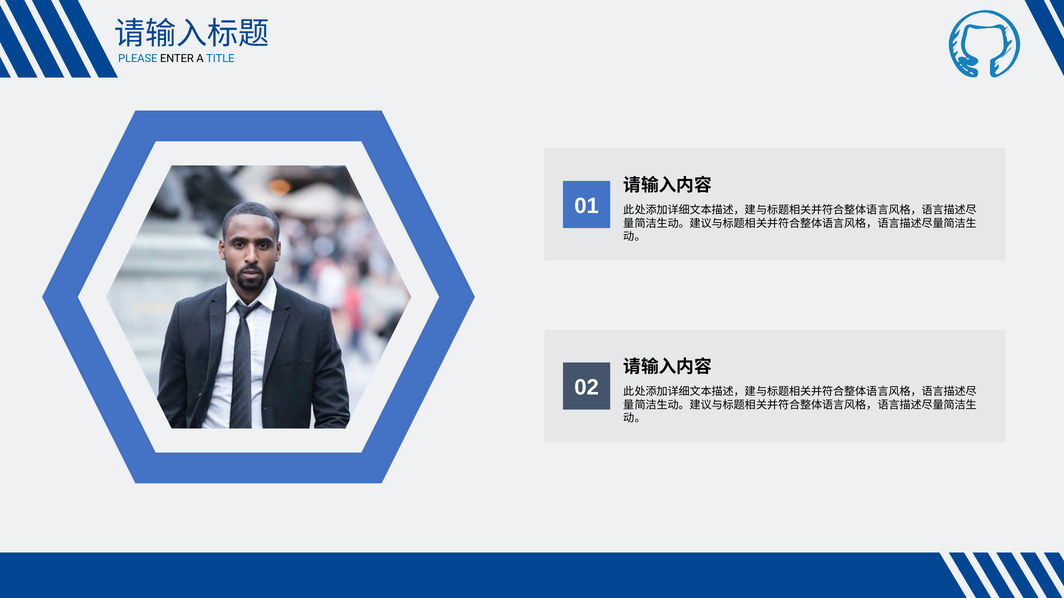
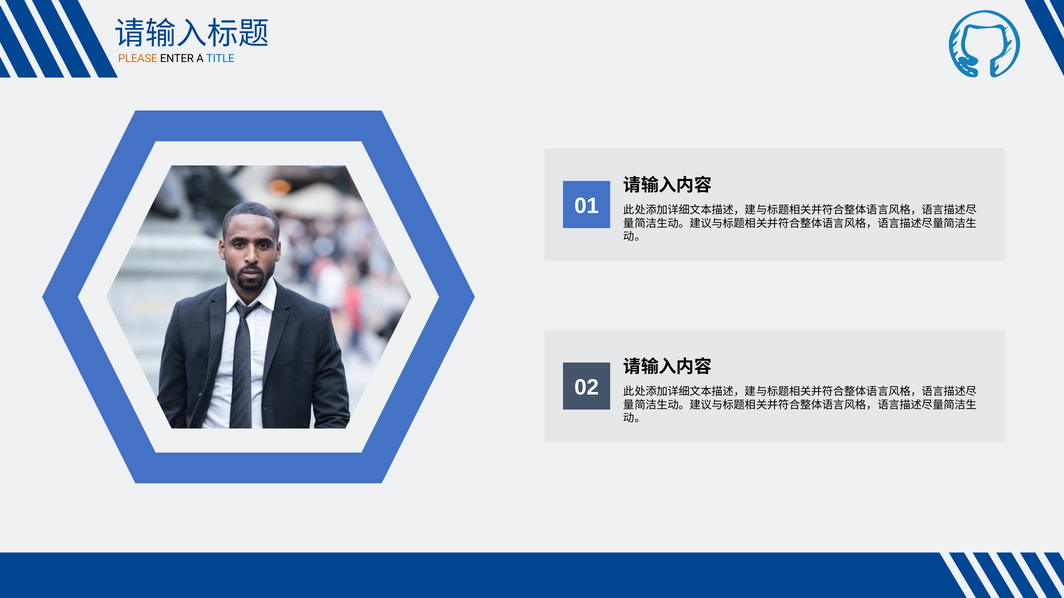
PLEASE colour: blue -> orange (138, 59)
